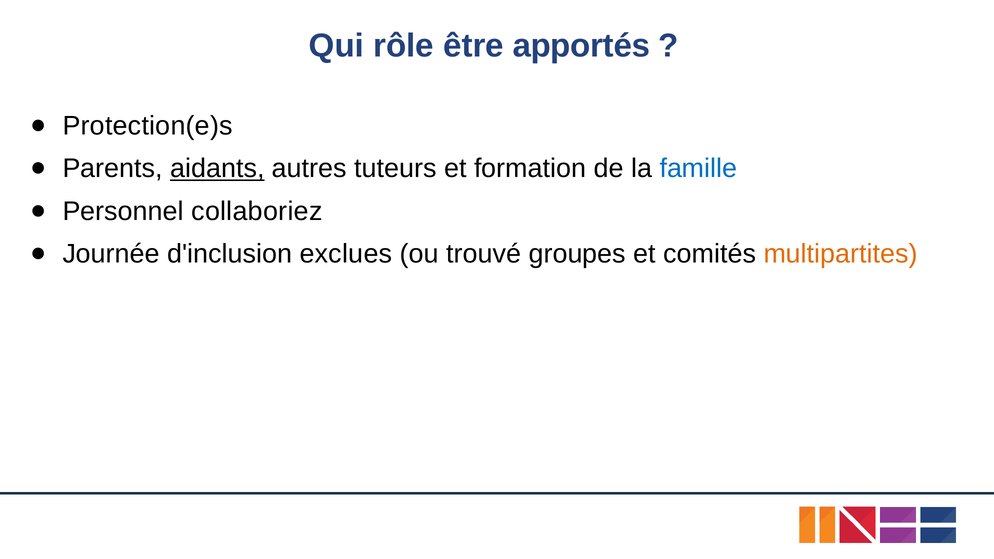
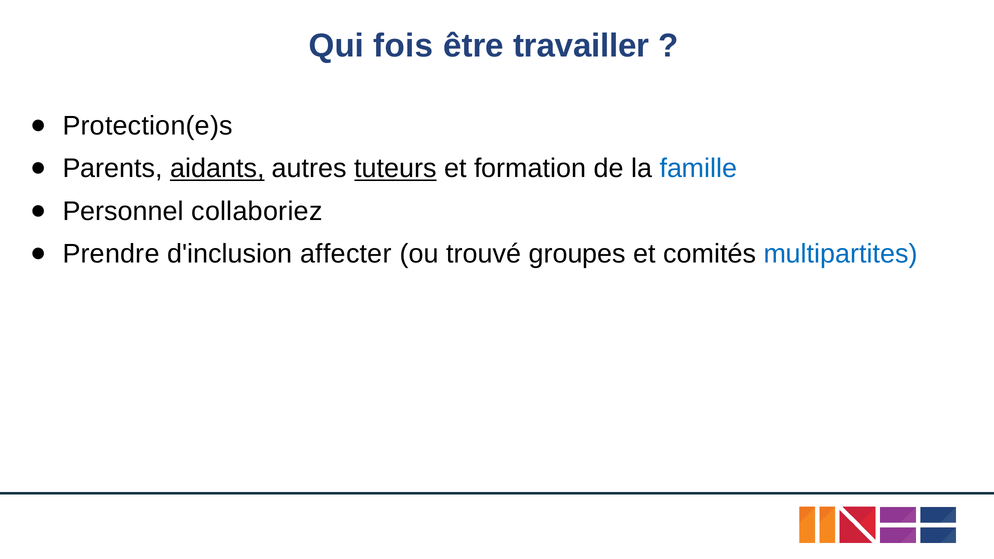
rôle: rôle -> fois (403, 46)
apportés: apportés -> travailler (581, 46)
tuteurs underline: none -> present (395, 169)
Journée: Journée -> Prendre (111, 254)
exclues: exclues -> affecter (346, 254)
multipartites colour: orange -> blue (841, 254)
